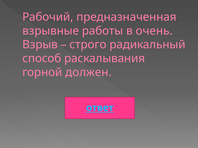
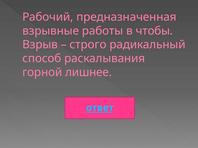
очень: очень -> чтобы (154, 31)
должен: должен -> лишнее (89, 72)
